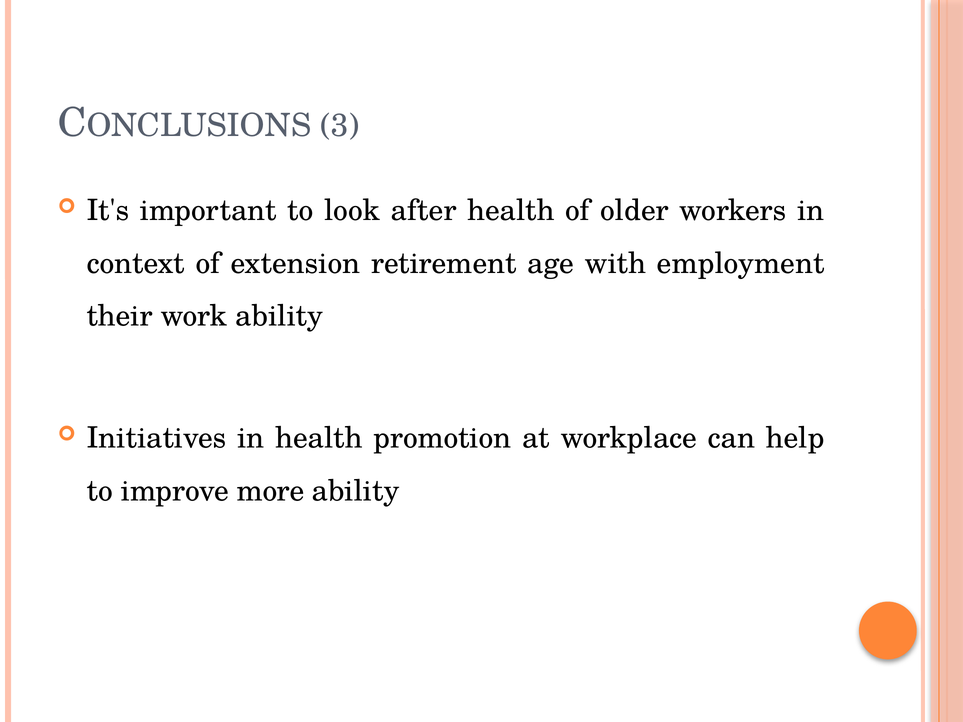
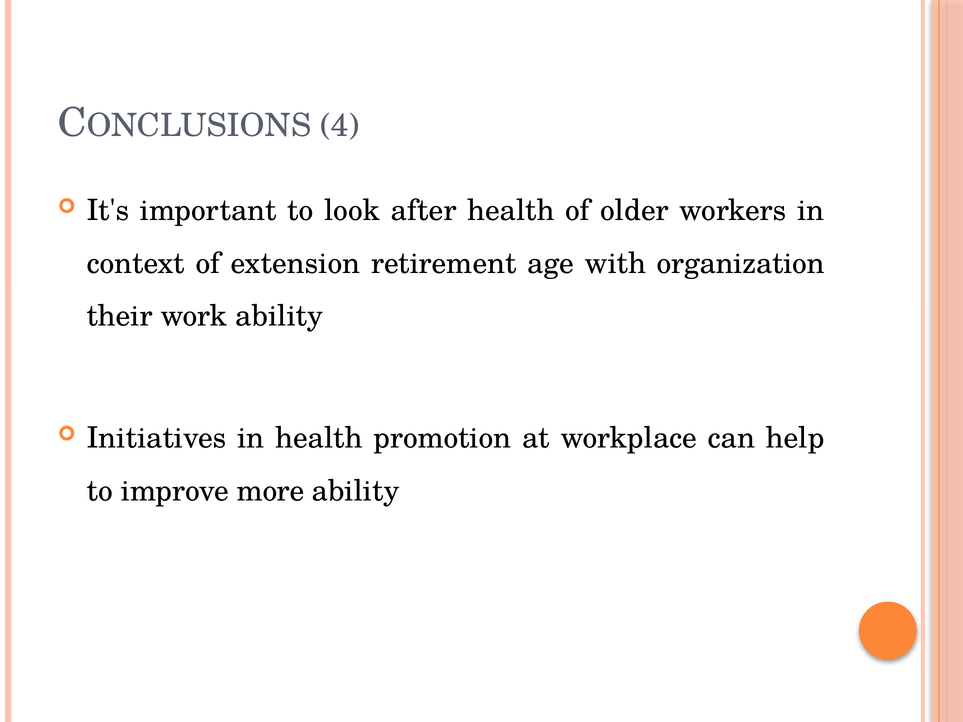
3: 3 -> 4 (340, 126)
employment: employment -> organization (741, 263)
